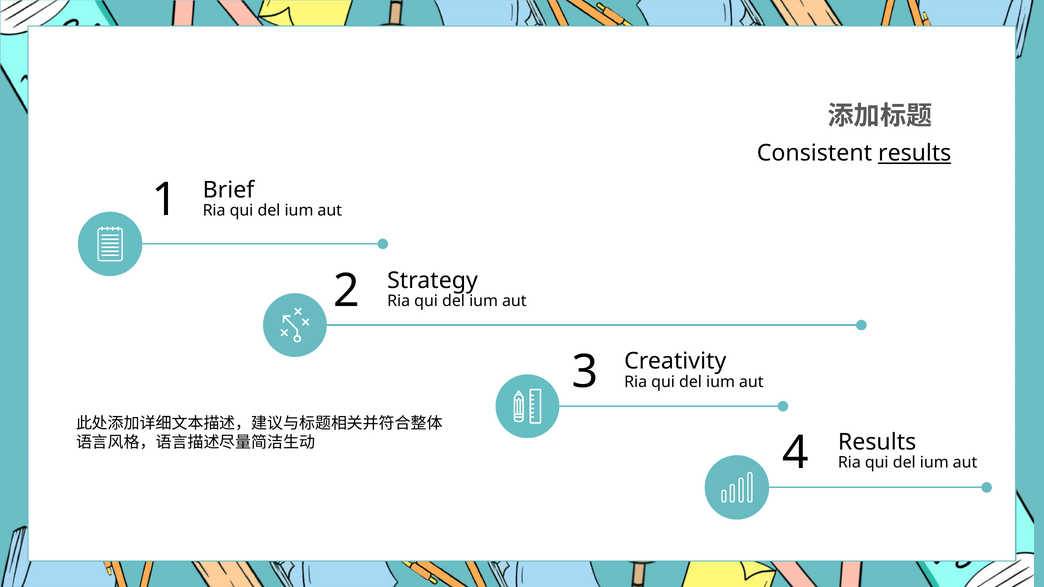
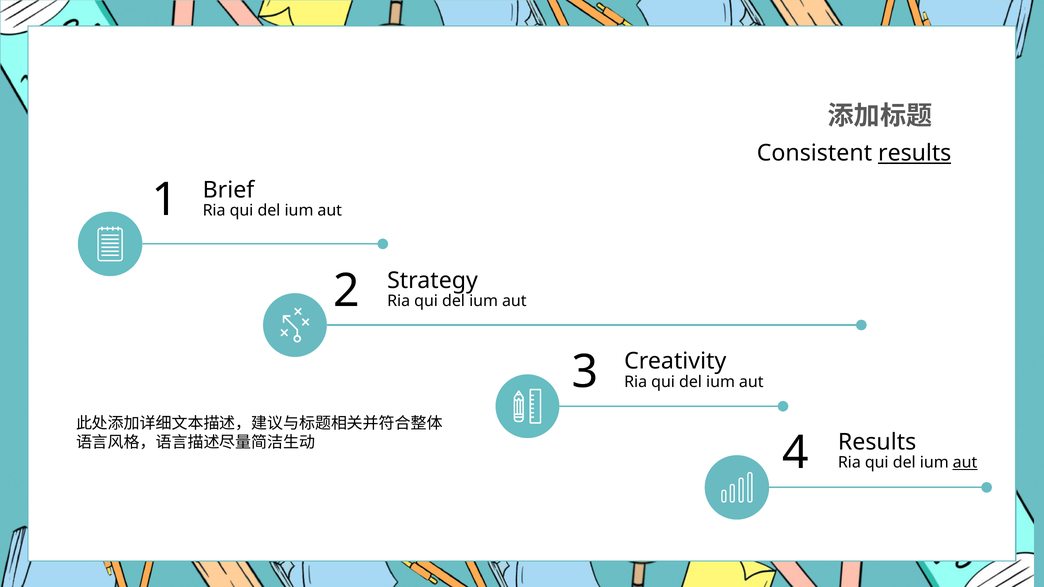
aut underline: none -> present (965, 463)
